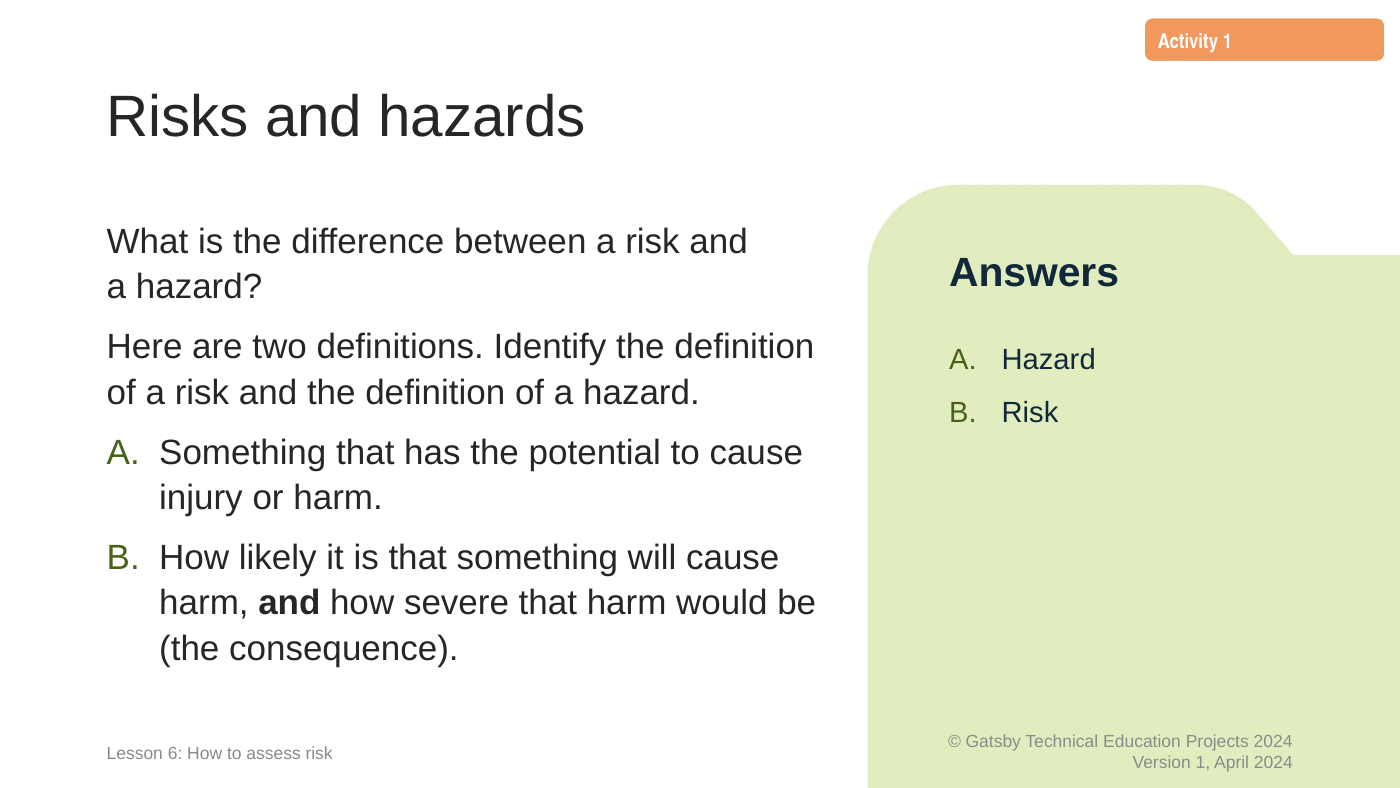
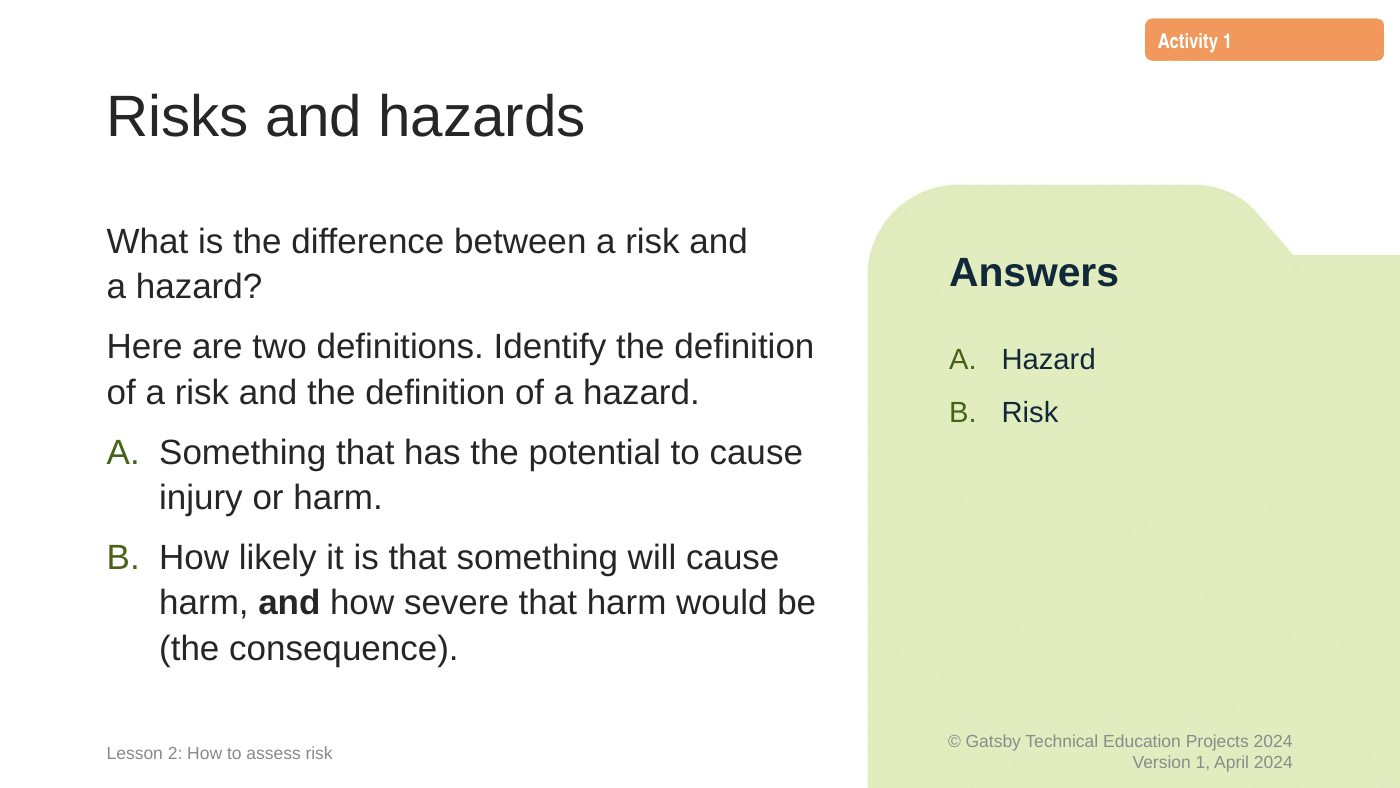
6: 6 -> 2 (175, 753)
